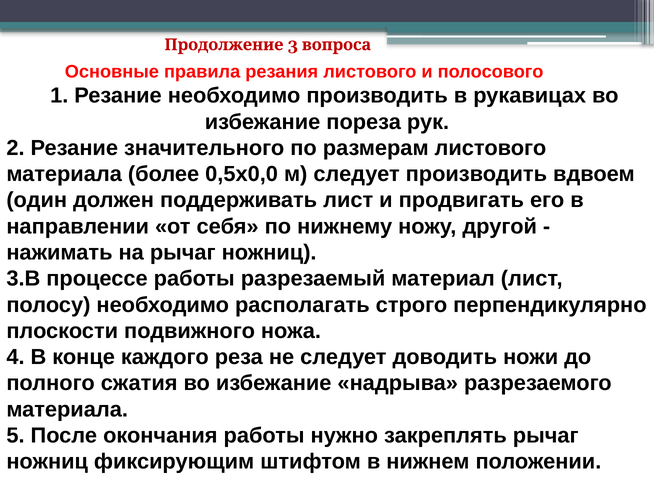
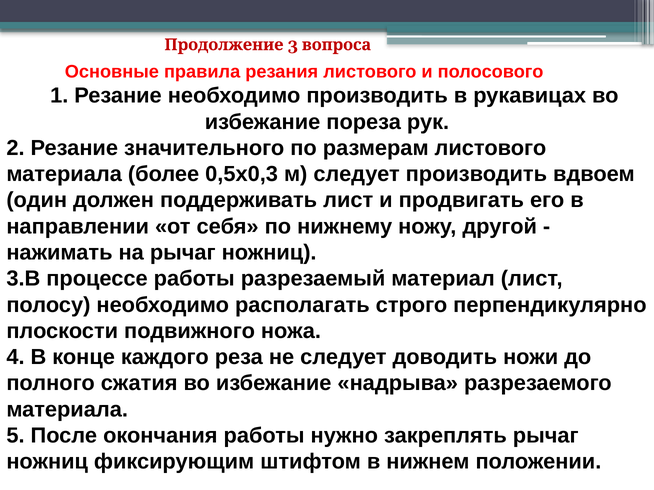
0,5x0,0: 0,5x0,0 -> 0,5x0,3 (242, 174)
